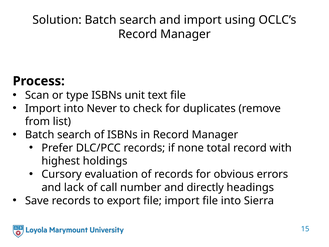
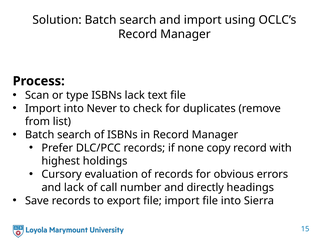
ISBNs unit: unit -> lack (135, 95)
total: total -> copy (219, 148)
